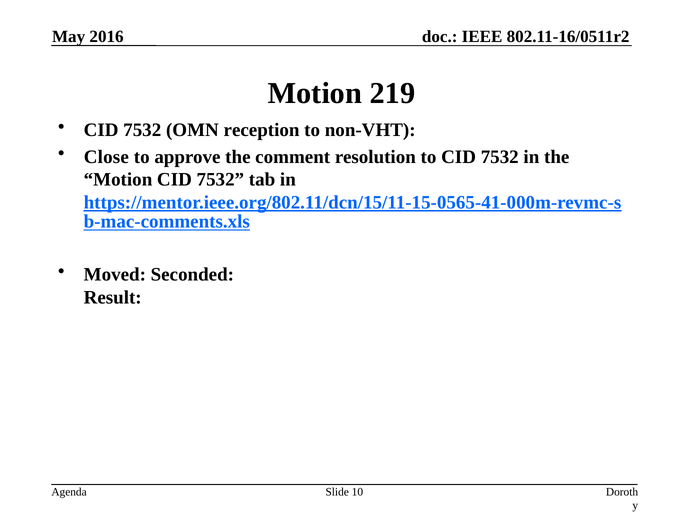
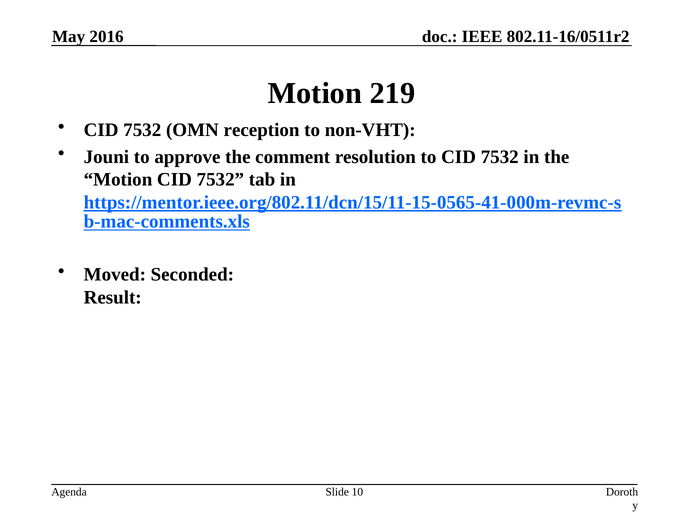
Close: Close -> Jouni (106, 157)
